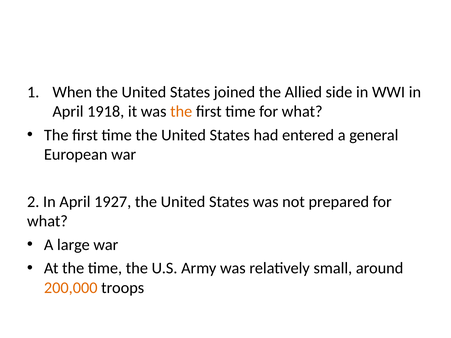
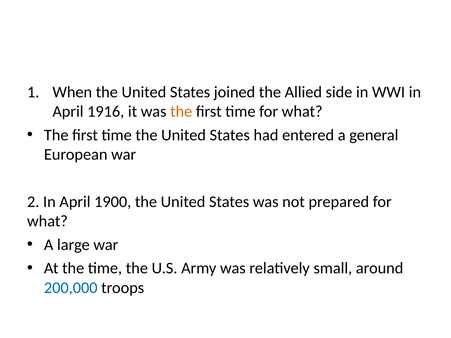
1918: 1918 -> 1916 (106, 112)
1927: 1927 -> 1900 (113, 202)
200,000 colour: orange -> blue (71, 288)
